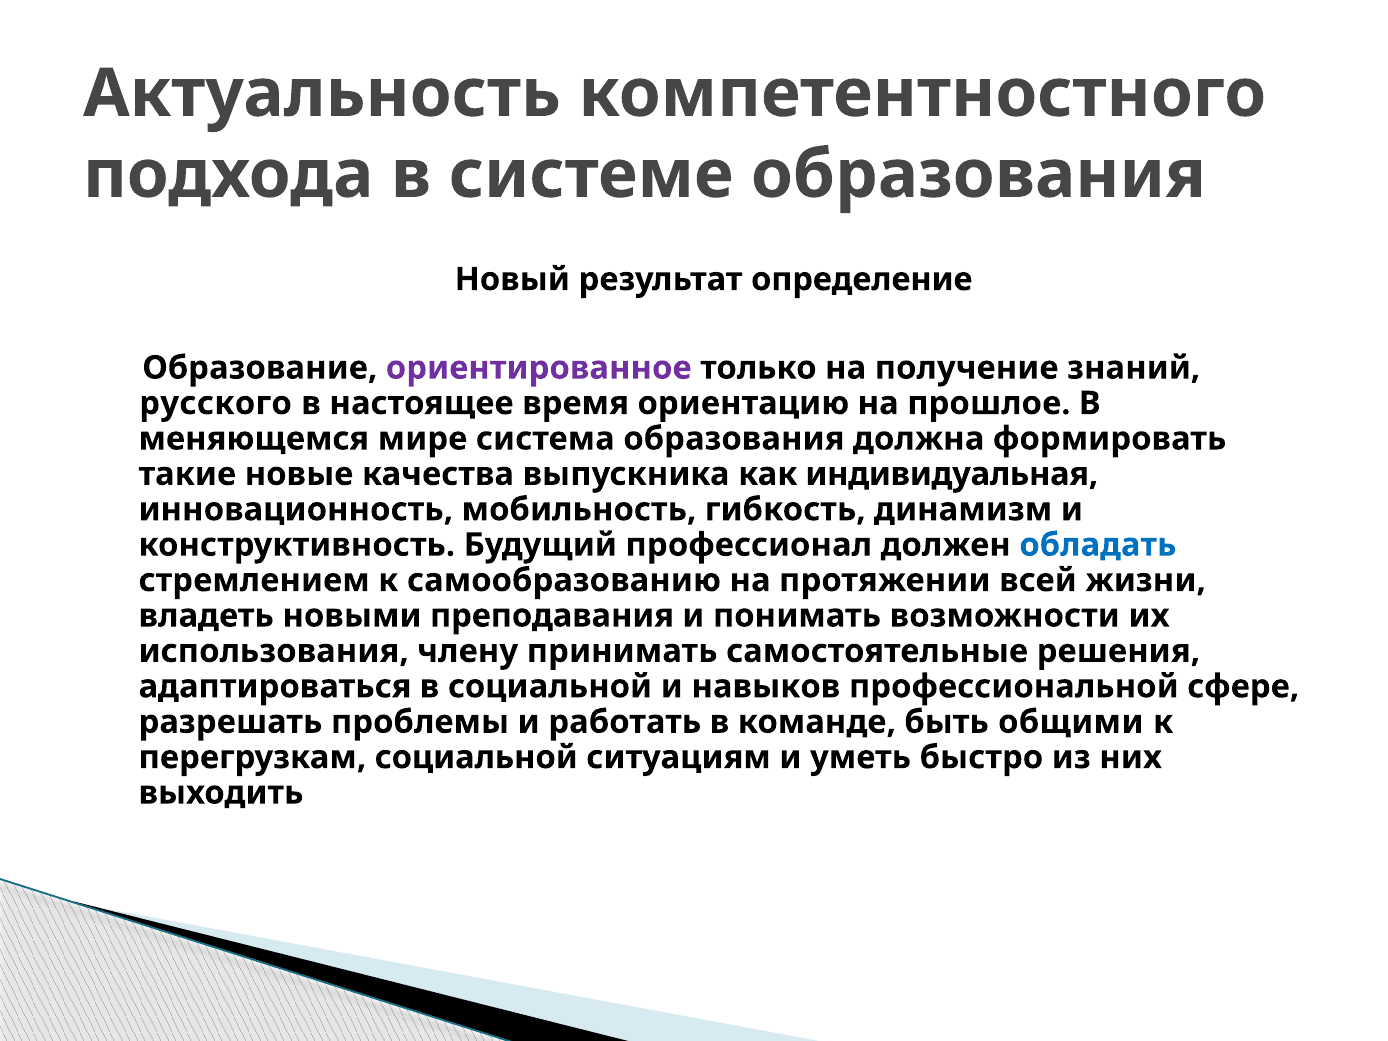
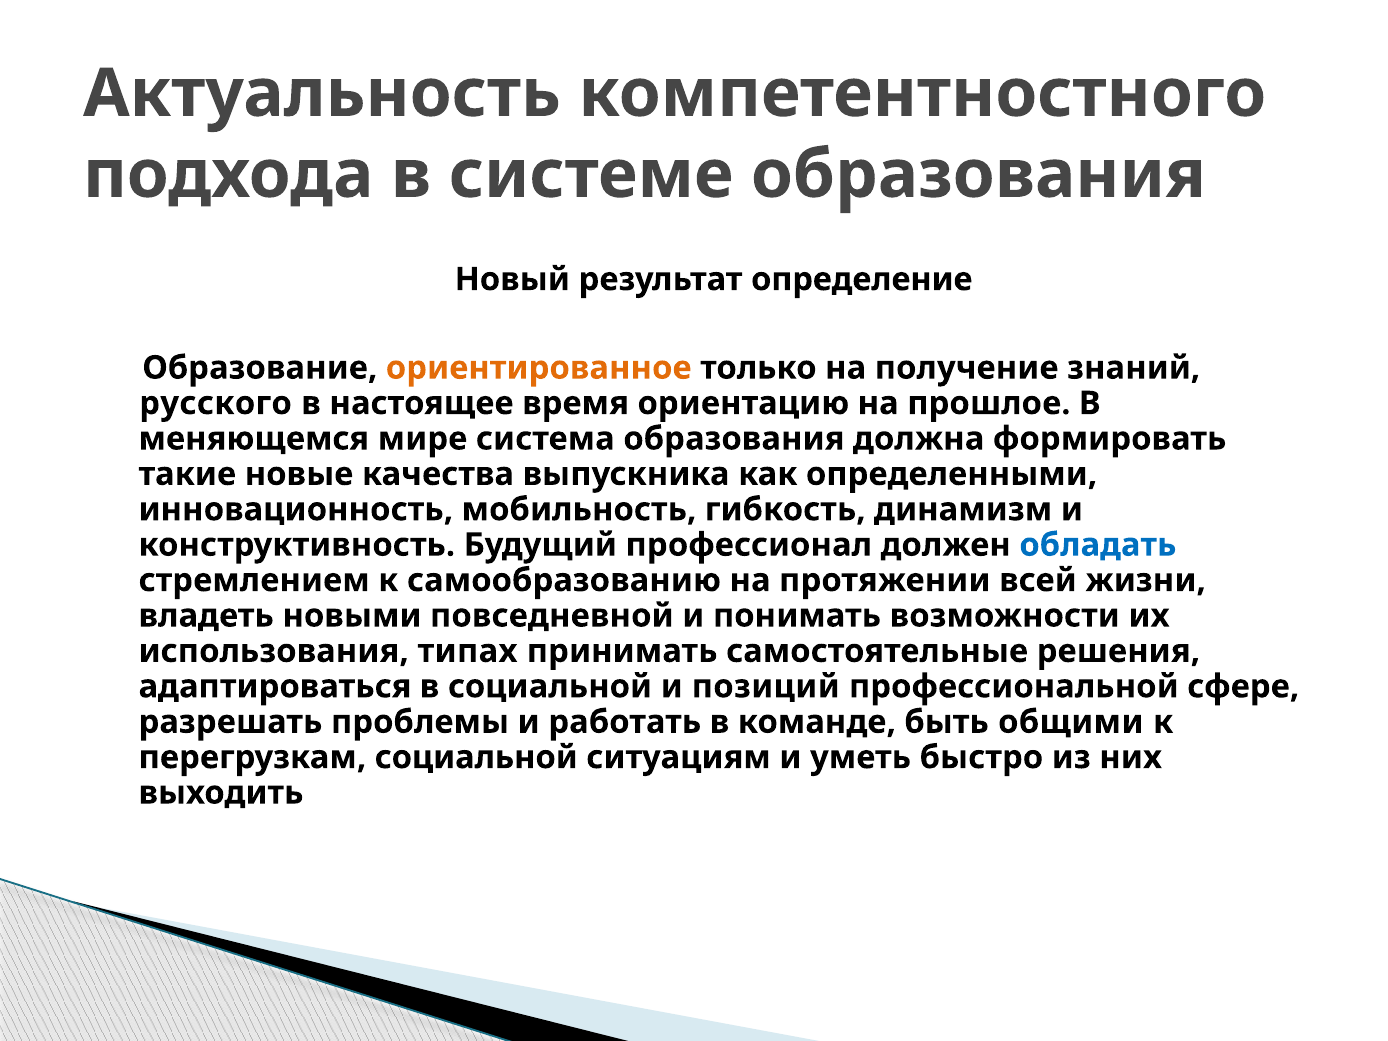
ориентированное colour: purple -> orange (539, 368)
индивидуальная: индивидуальная -> определенными (952, 474)
преподавания: преподавания -> повседневной (552, 616)
члену: члену -> типах (468, 651)
навыков: навыков -> позиций (766, 687)
